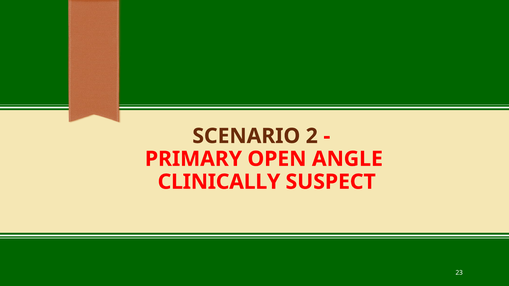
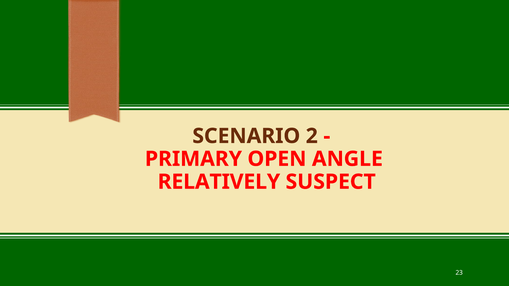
CLINICALLY: CLINICALLY -> RELATIVELY (219, 182)
